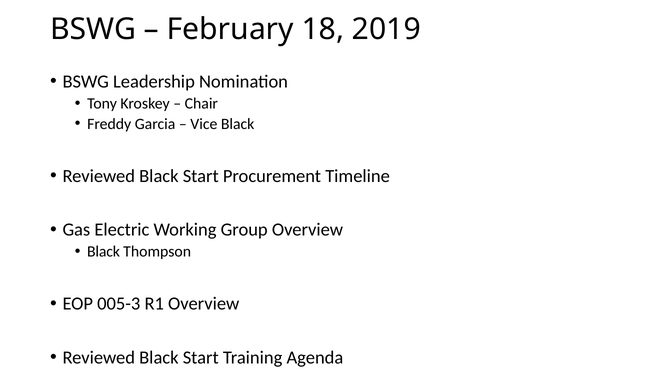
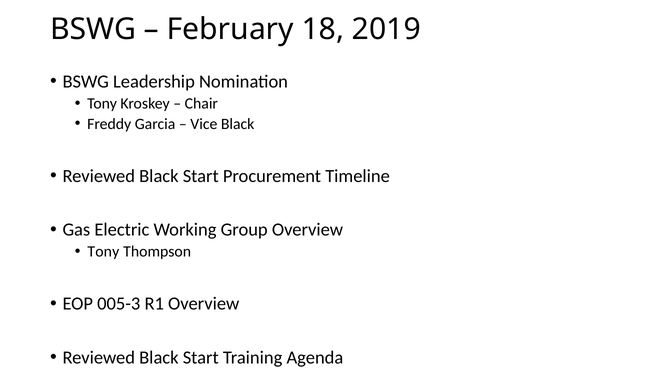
Black: Black -> Tony (103, 252)
